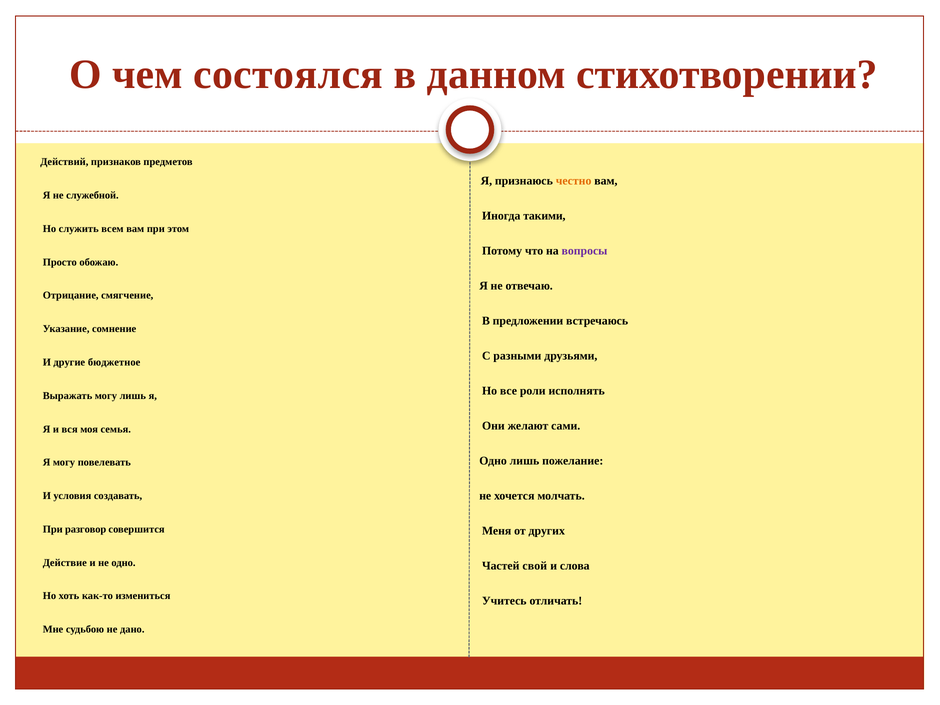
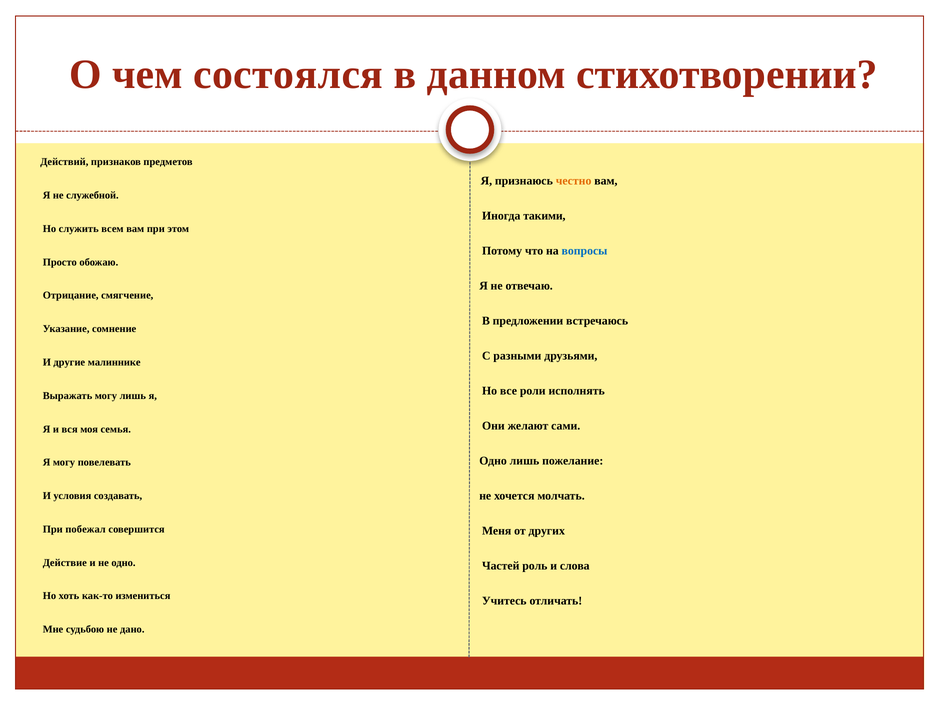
вопросы colour: purple -> blue (584, 251)
бюджетное: бюджетное -> малиннике (114, 362)
разговор: разговор -> побежал (86, 529)
свой: свой -> роль (535, 566)
